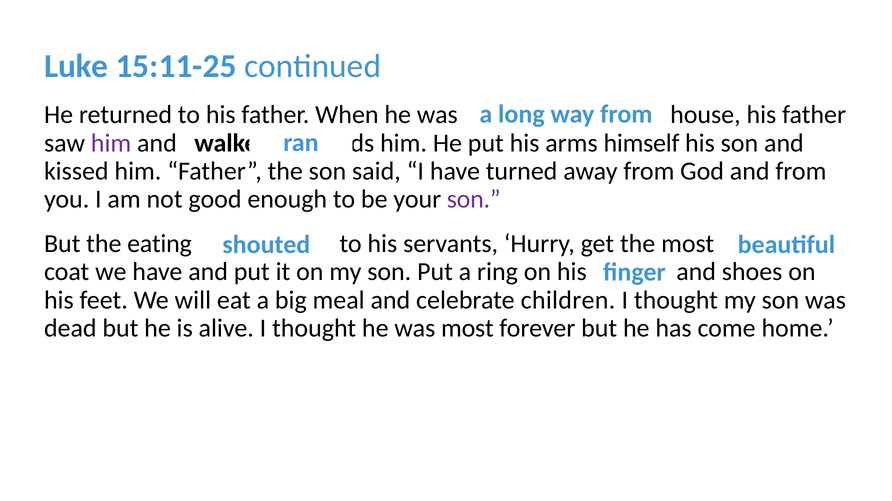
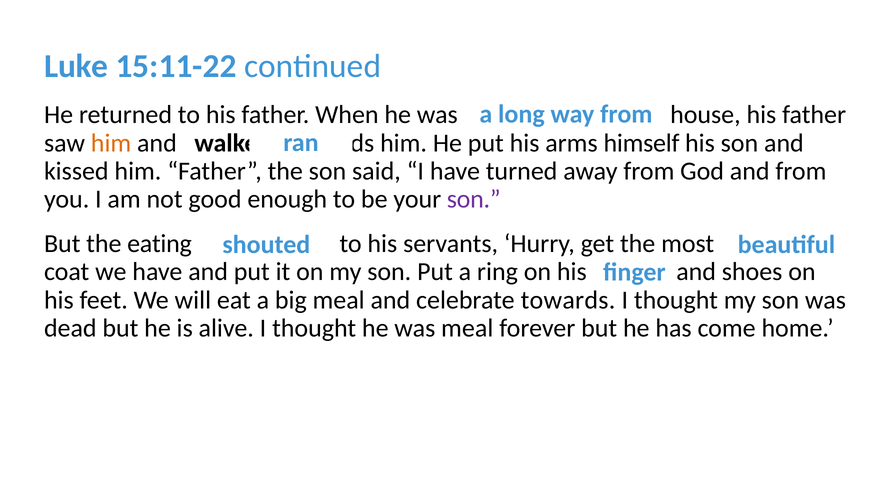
15:11-25: 15:11-25 -> 15:11-22 (176, 66)
him colour: purple -> orange (111, 143)
celebrate children: children -> towards (568, 300)
was most: most -> meal (467, 328)
